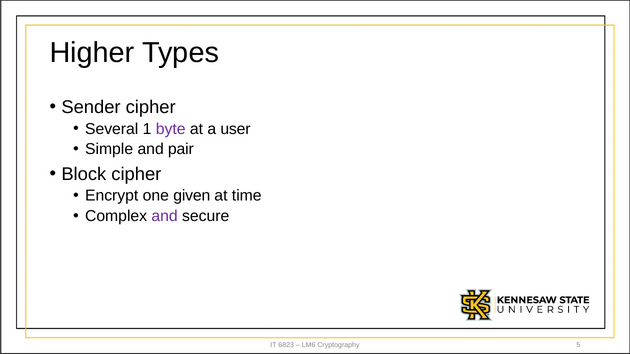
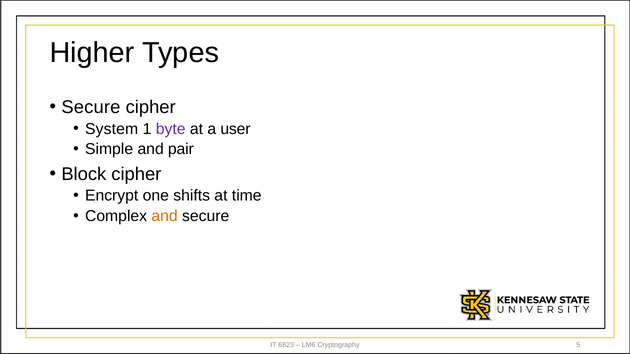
Sender: Sender -> Secure (91, 107)
Several: Several -> System (112, 129)
given: given -> shifts (192, 196)
and colour: purple -> orange (165, 216)
